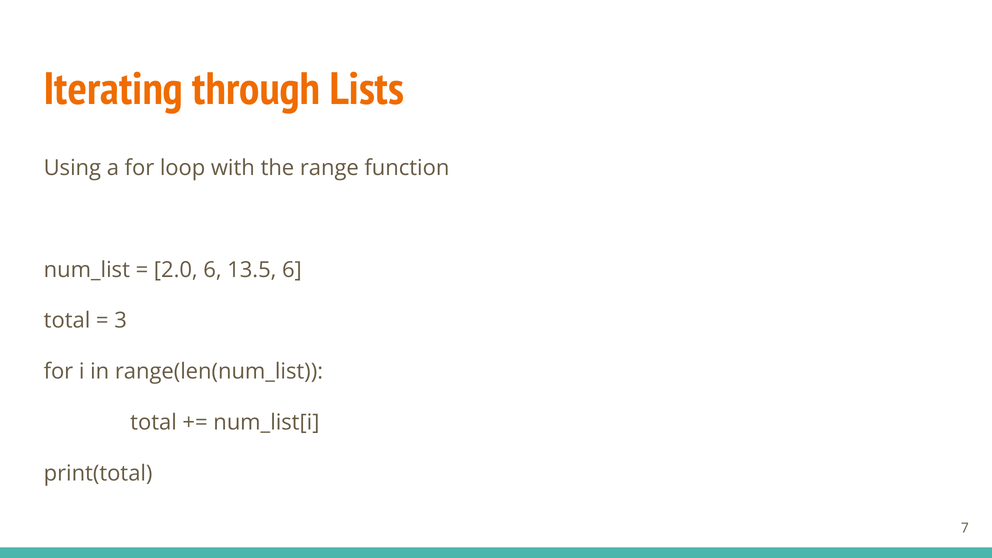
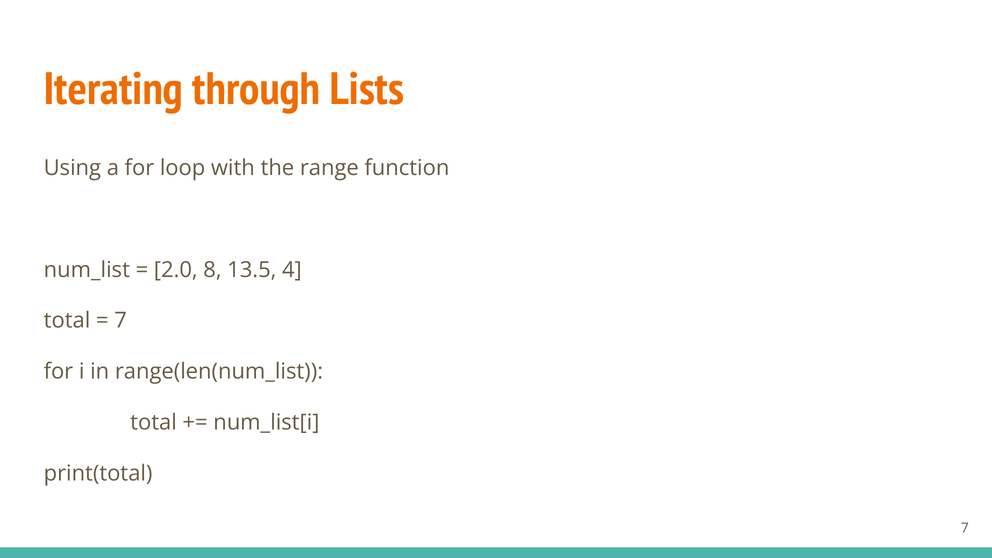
2.0 6: 6 -> 8 (212, 270)
13.5 6: 6 -> 4 (292, 270)
3: 3 -> 7 (121, 321)
